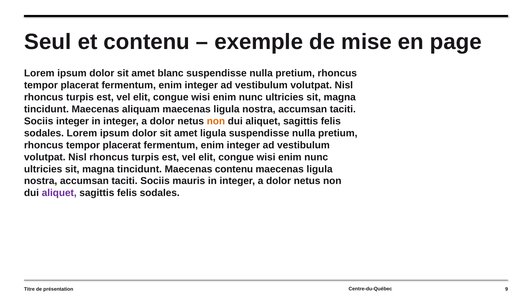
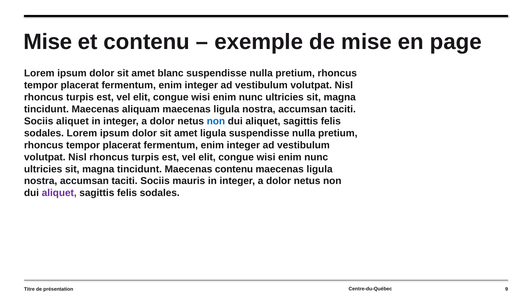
Seul: Seul -> Mise (48, 42)
Sociis integer: integer -> aliquet (72, 121)
non colour: orange -> blue (216, 121)
